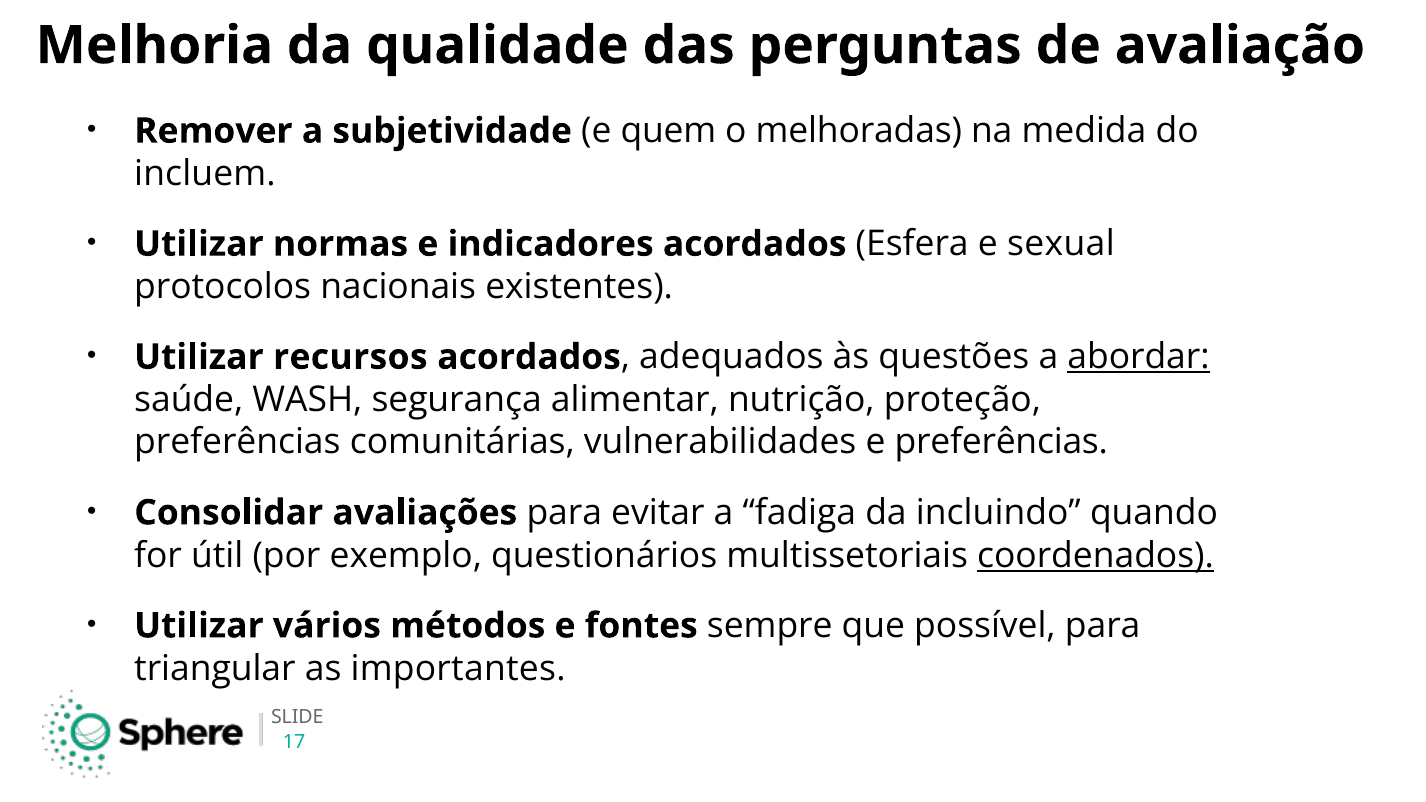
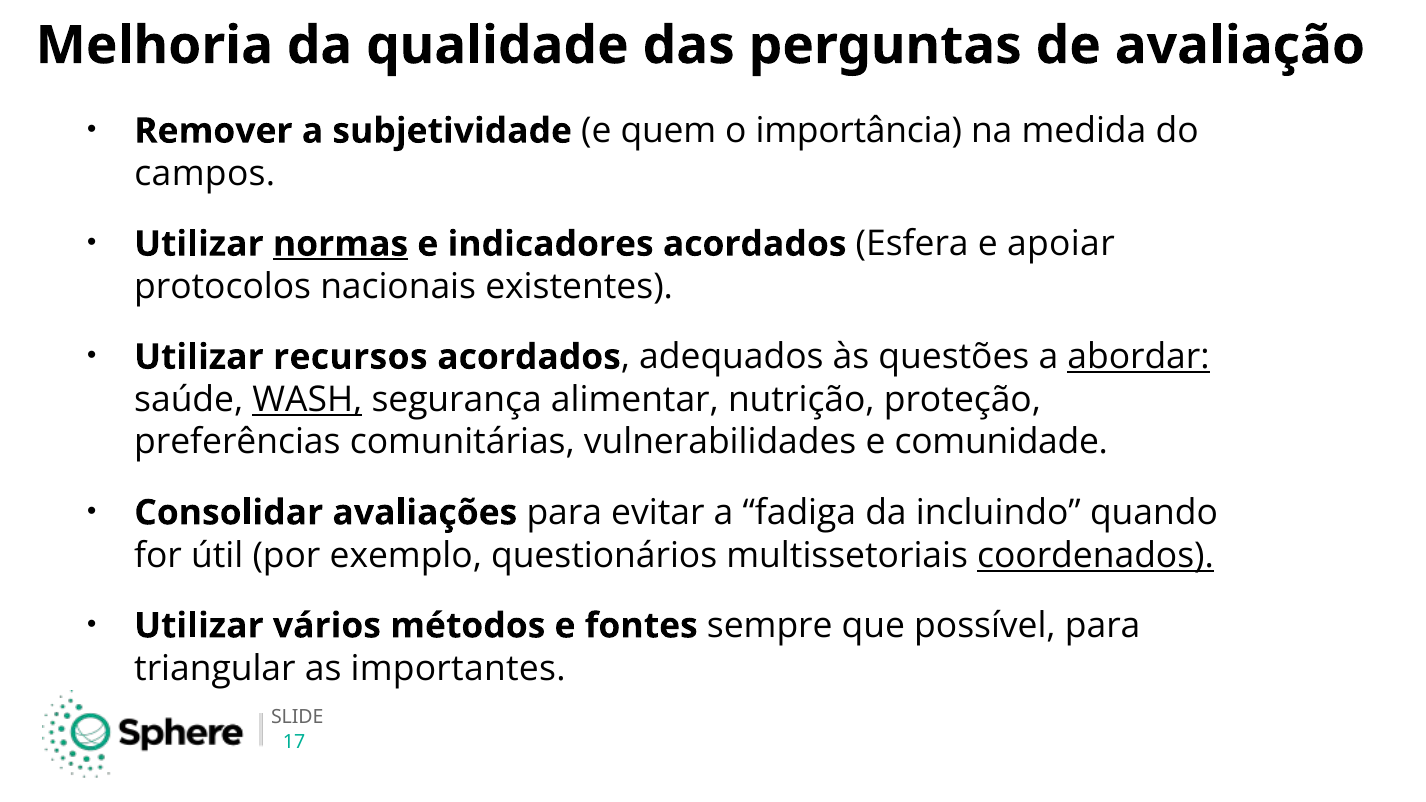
melhoradas: melhoradas -> importância (859, 131)
incluem: incluem -> campos (205, 174)
normas underline: none -> present (341, 244)
sexual: sexual -> apoiar (1061, 244)
WASH underline: none -> present (307, 400)
e preferências: preferências -> comunidade (1001, 442)
